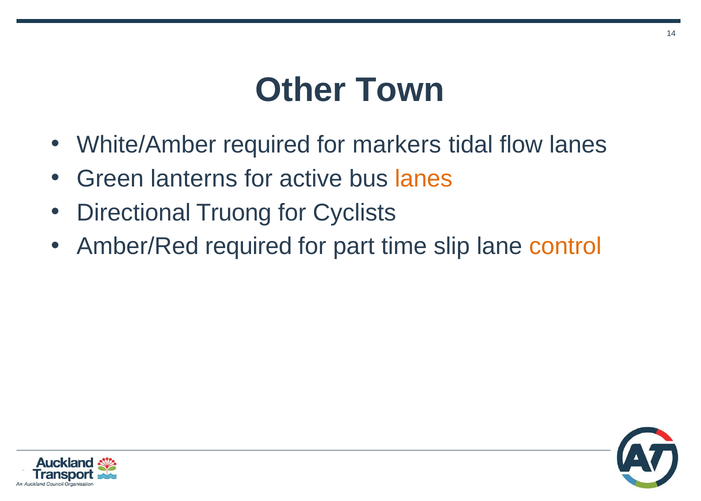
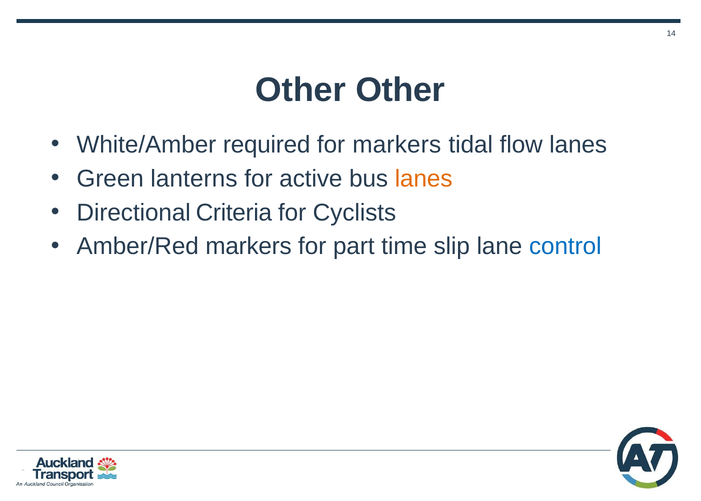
Other Town: Town -> Other (400, 90)
Truong: Truong -> Criteria (234, 212)
Amber/Red required: required -> markers (249, 246)
control colour: orange -> blue (565, 246)
